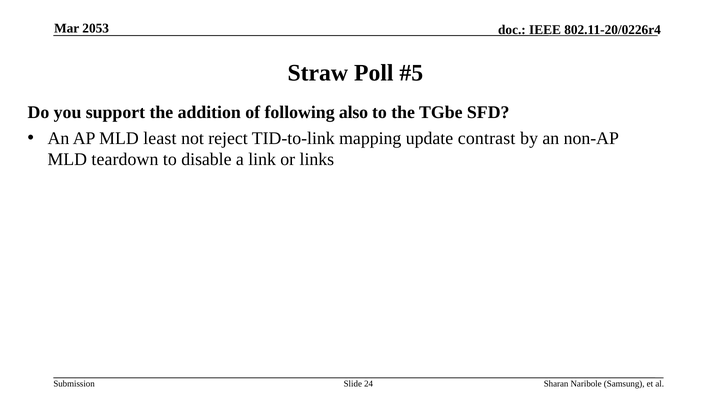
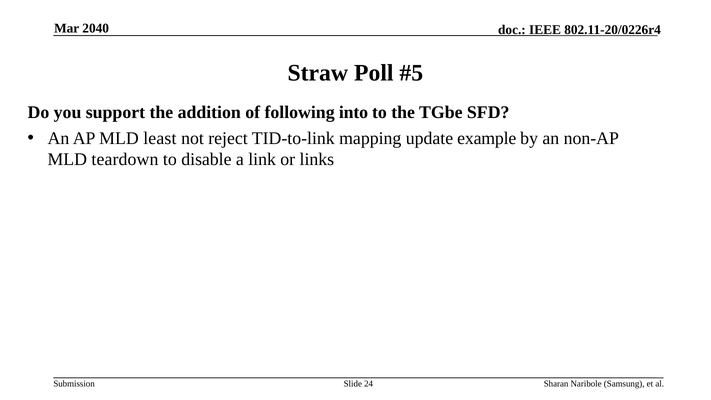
2053: 2053 -> 2040 (96, 28)
also: also -> into (353, 112)
contrast: contrast -> example (487, 138)
